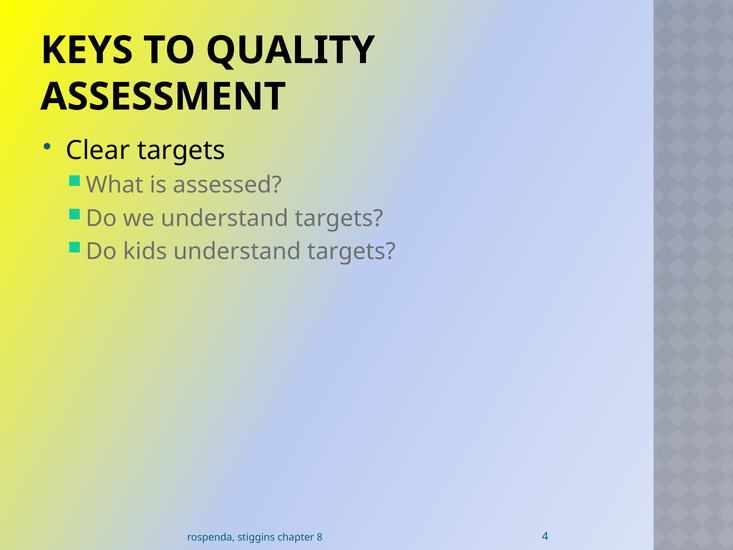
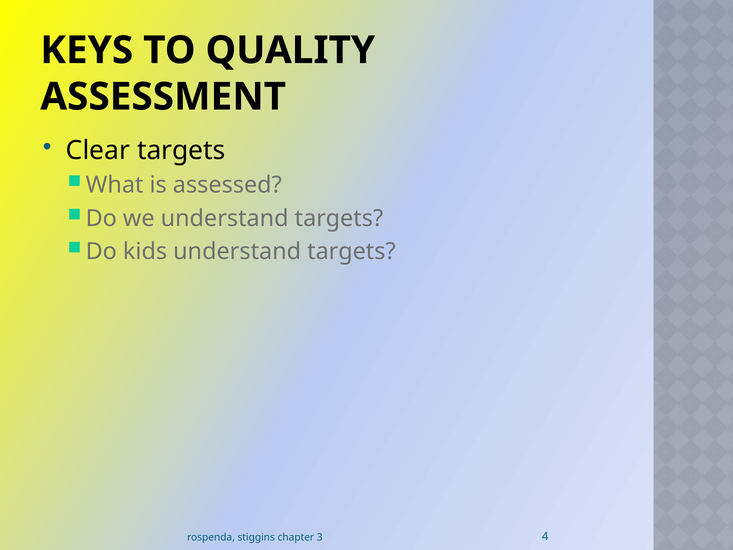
8: 8 -> 3 (320, 537)
